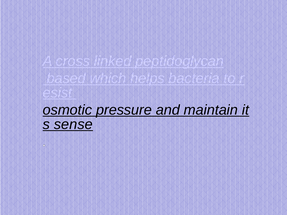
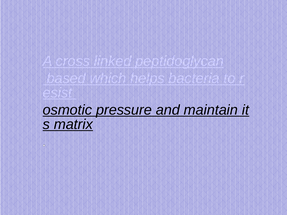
sense: sense -> matrix (73, 124)
